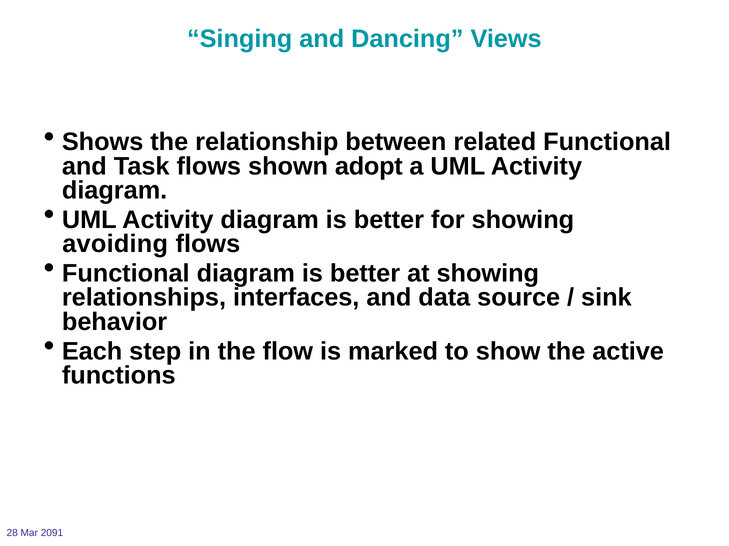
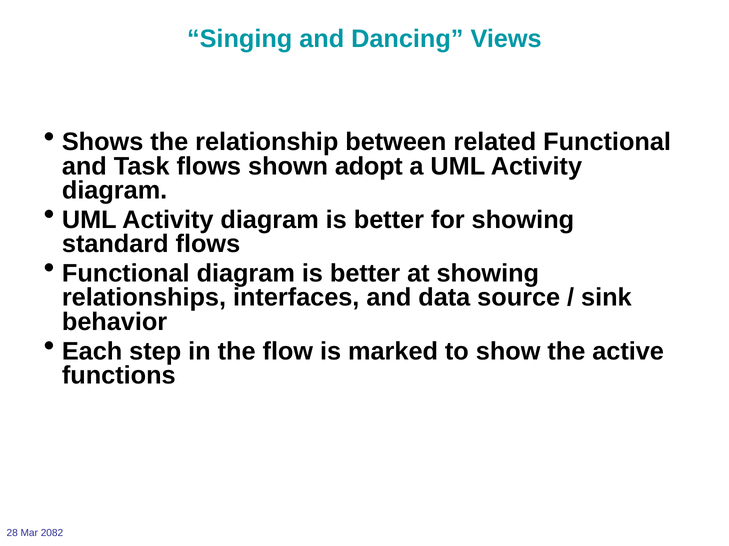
avoiding: avoiding -> standard (115, 244)
2091: 2091 -> 2082 (52, 534)
